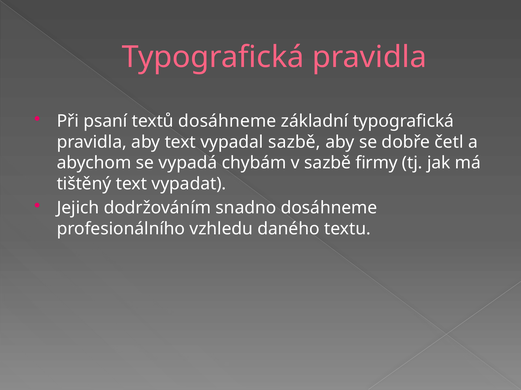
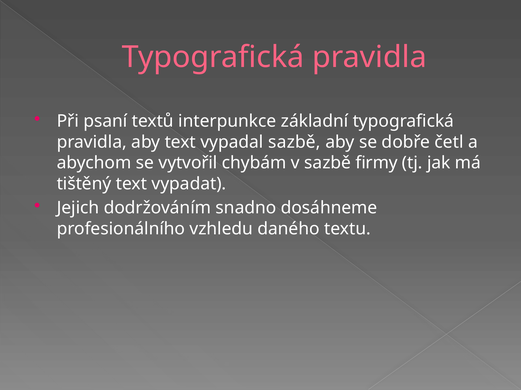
textů dosáhneme: dosáhneme -> interpunkce (227, 121)
vypadá: vypadá -> vytvořil (188, 163)
